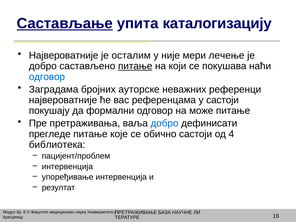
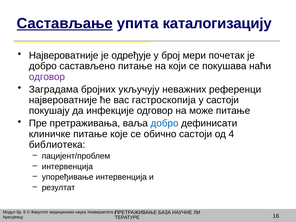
осталим: осталим -> одређује (131, 55)
није: није -> број (171, 55)
лечење: лечење -> почетак (227, 55)
питање underline: present -> none (135, 66)
одговор colour: blue -> purple (47, 77)
ауторске: ауторске -> укључују (139, 89)
референцама: референцама -> гастроскопија (164, 100)
формални: формални -> инфекције (110, 111)
прегледе: прегледе -> клиничке (50, 134)
